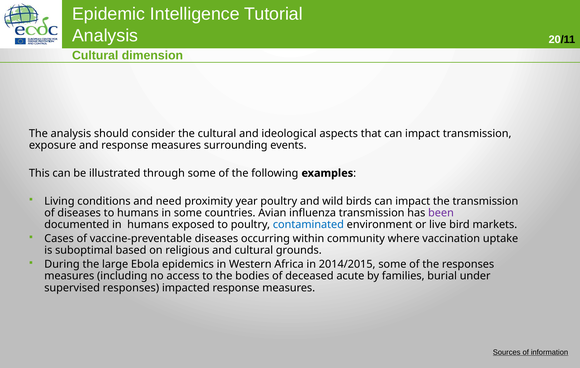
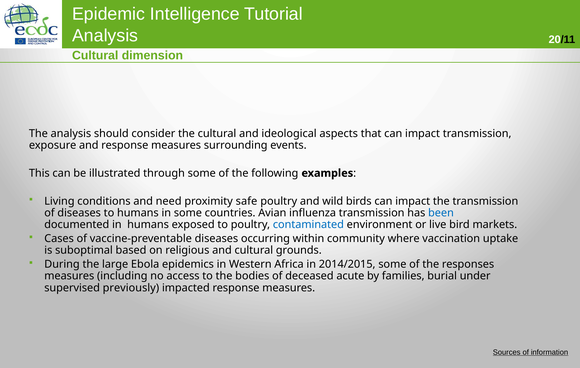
year: year -> safe (247, 201)
been colour: purple -> blue (441, 213)
supervised responses: responses -> previously (131, 288)
